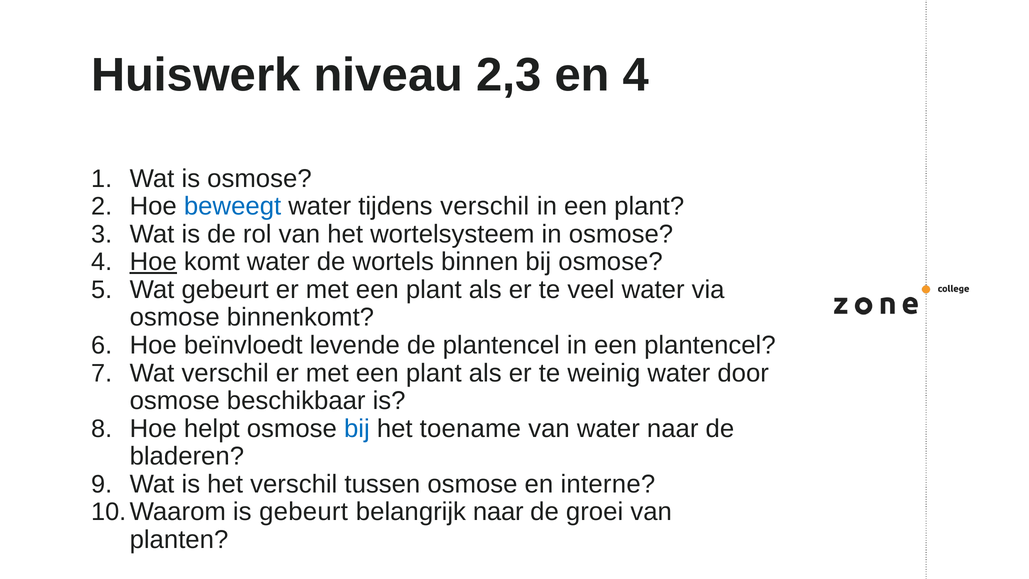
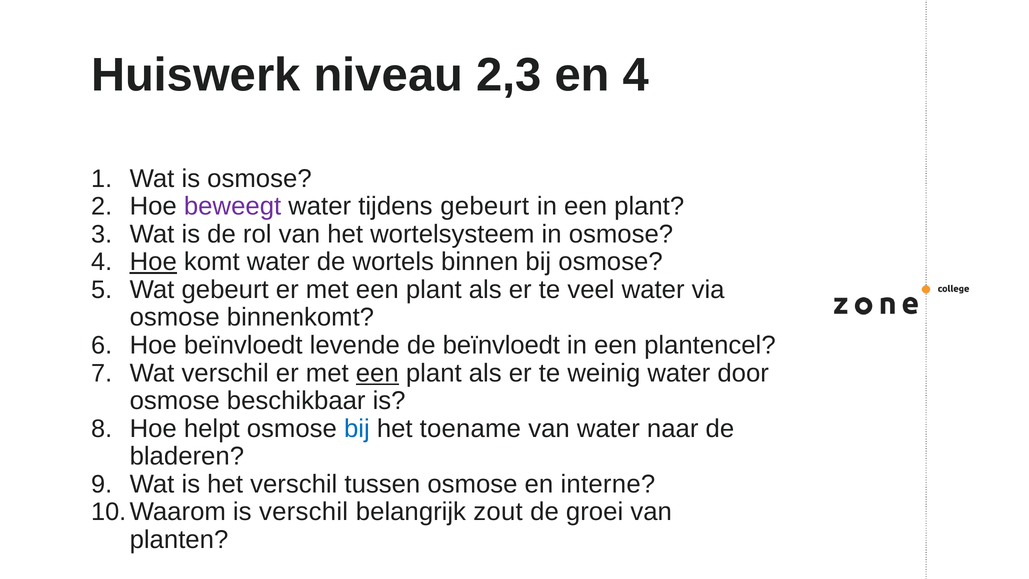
beweegt colour: blue -> purple (233, 206)
tijdens verschil: verschil -> gebeurt (485, 206)
de plantencel: plantencel -> beïnvloedt (501, 345)
een underline: none -> present (377, 373)
is gebeurt: gebeurt -> verschil (304, 512)
belangrijk naar: naar -> zout (498, 512)
